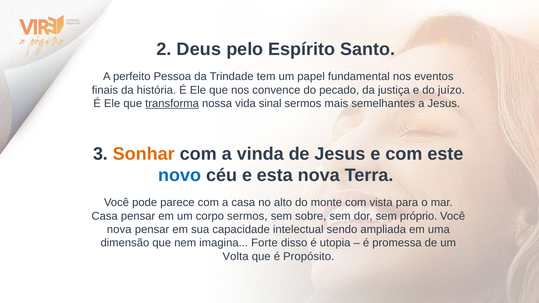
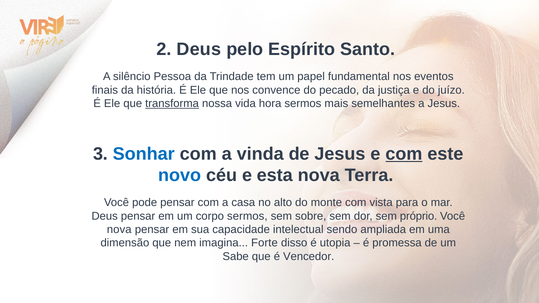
perfeito: perfeito -> silêncio (132, 77)
sinal: sinal -> hora (270, 104)
Sonhar colour: orange -> blue (144, 154)
com underline: none -> present (404, 154)
pode parece: parece -> pensar (177, 203)
Casa: Casa -> Deus (105, 216)
Volta: Volta -> Sabe (236, 257)
Propósito: Propósito -> Vencedor (309, 257)
